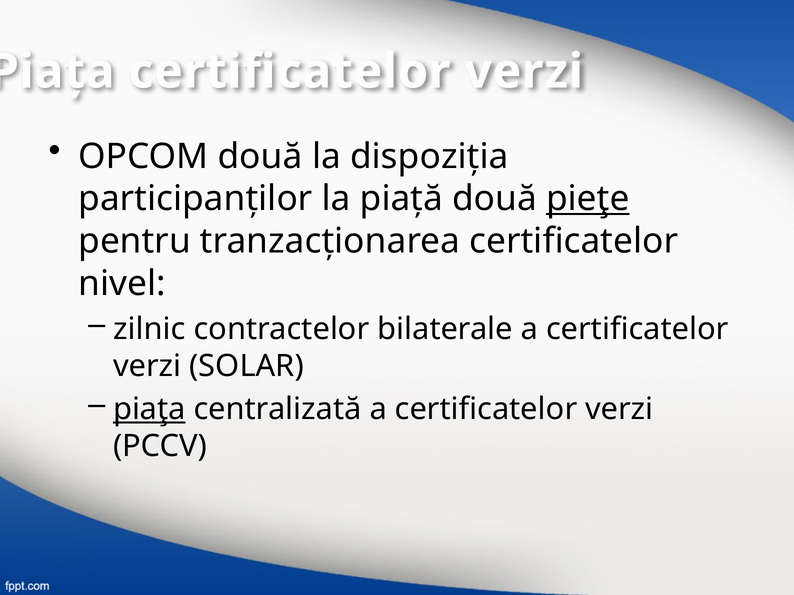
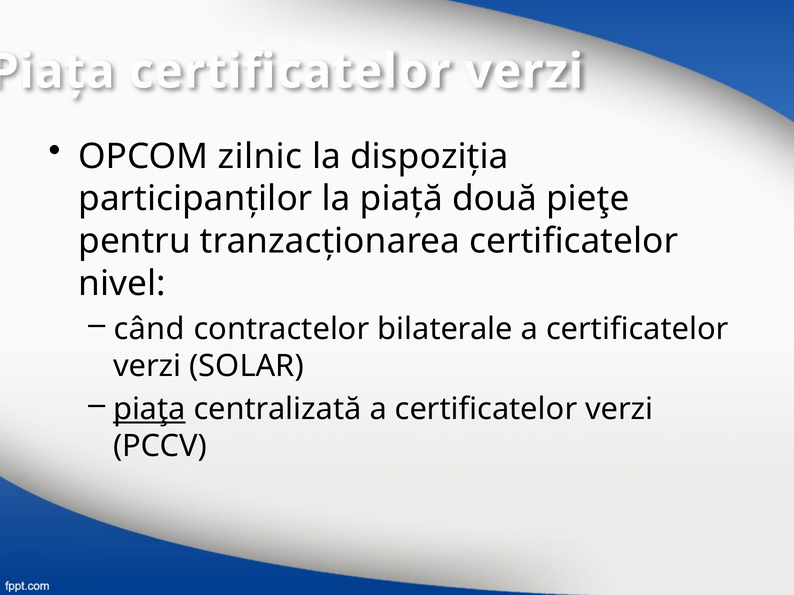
OPCOM două: două -> zilnic (260, 157)
pieţe underline: present -> none (588, 199)
zilnic: zilnic -> când (149, 329)
